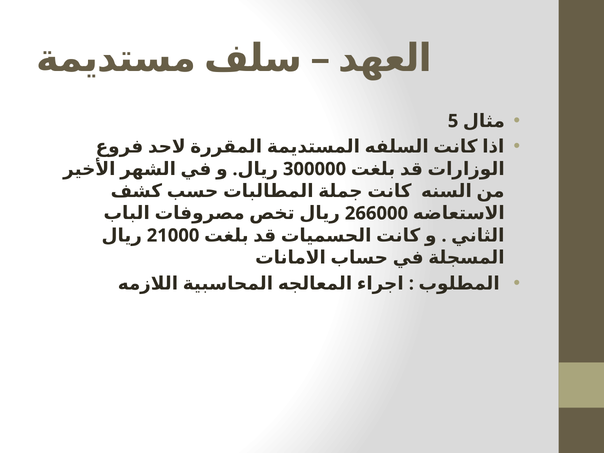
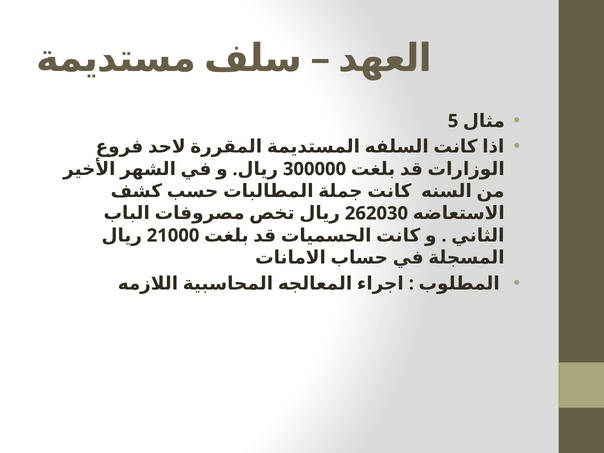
266000: 266000 -> 262030 (376, 213)
